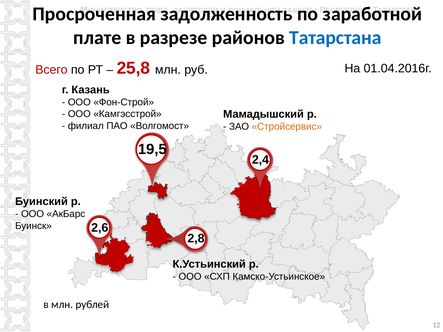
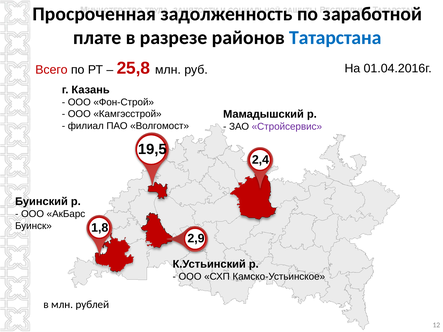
Стройсервис colour: orange -> purple (287, 127)
2,6: 2,6 -> 1,8 (100, 228)
2,8: 2,8 -> 2,9 (196, 239)
